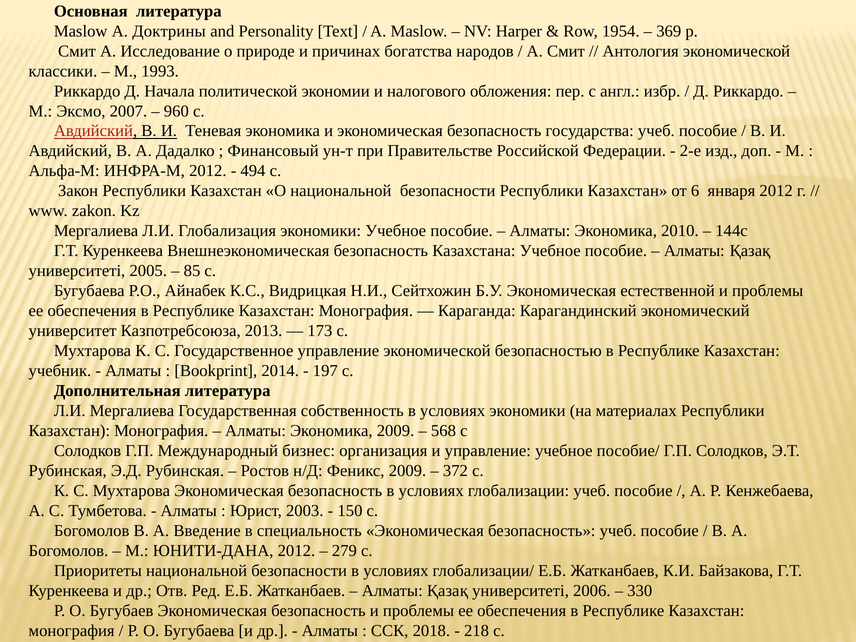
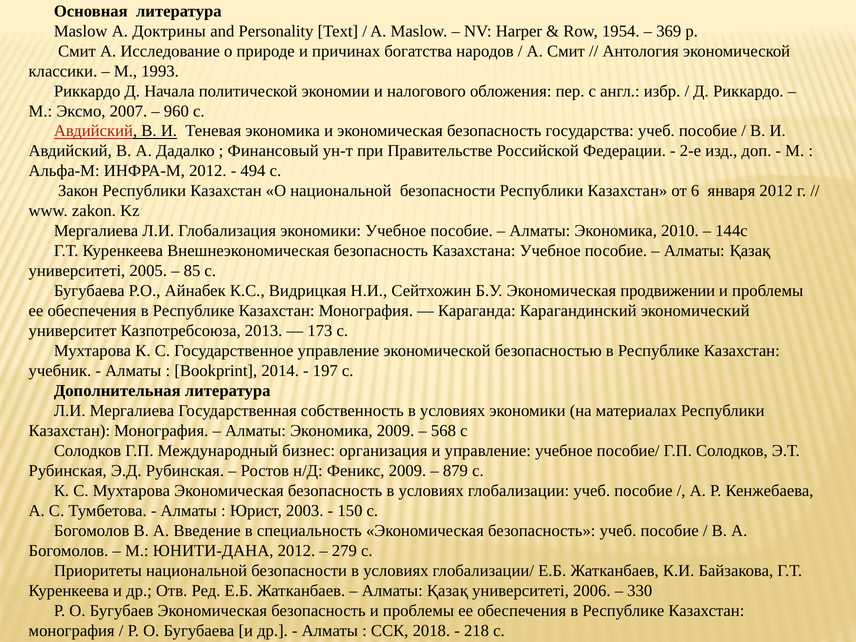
естественной: естественной -> продвижении (668, 291)
372: 372 -> 879 (455, 471)
